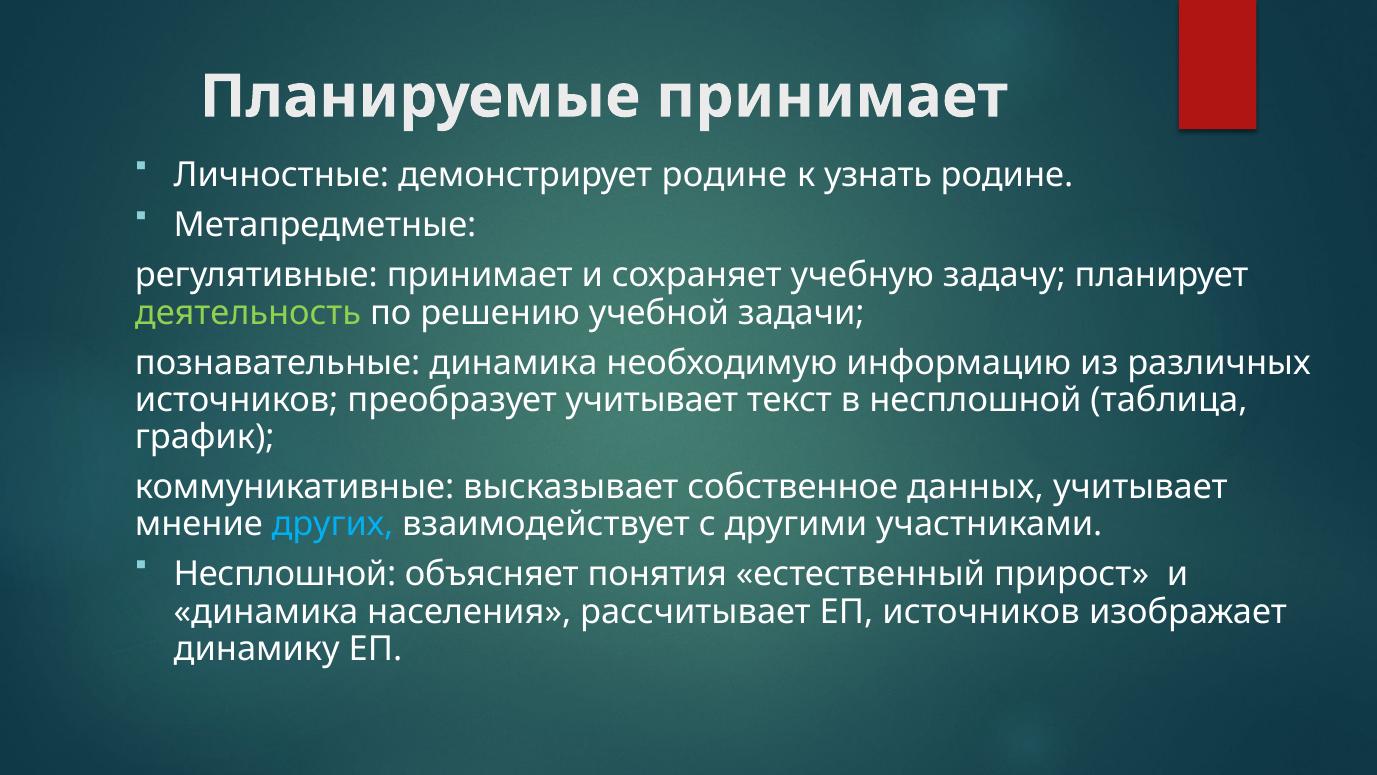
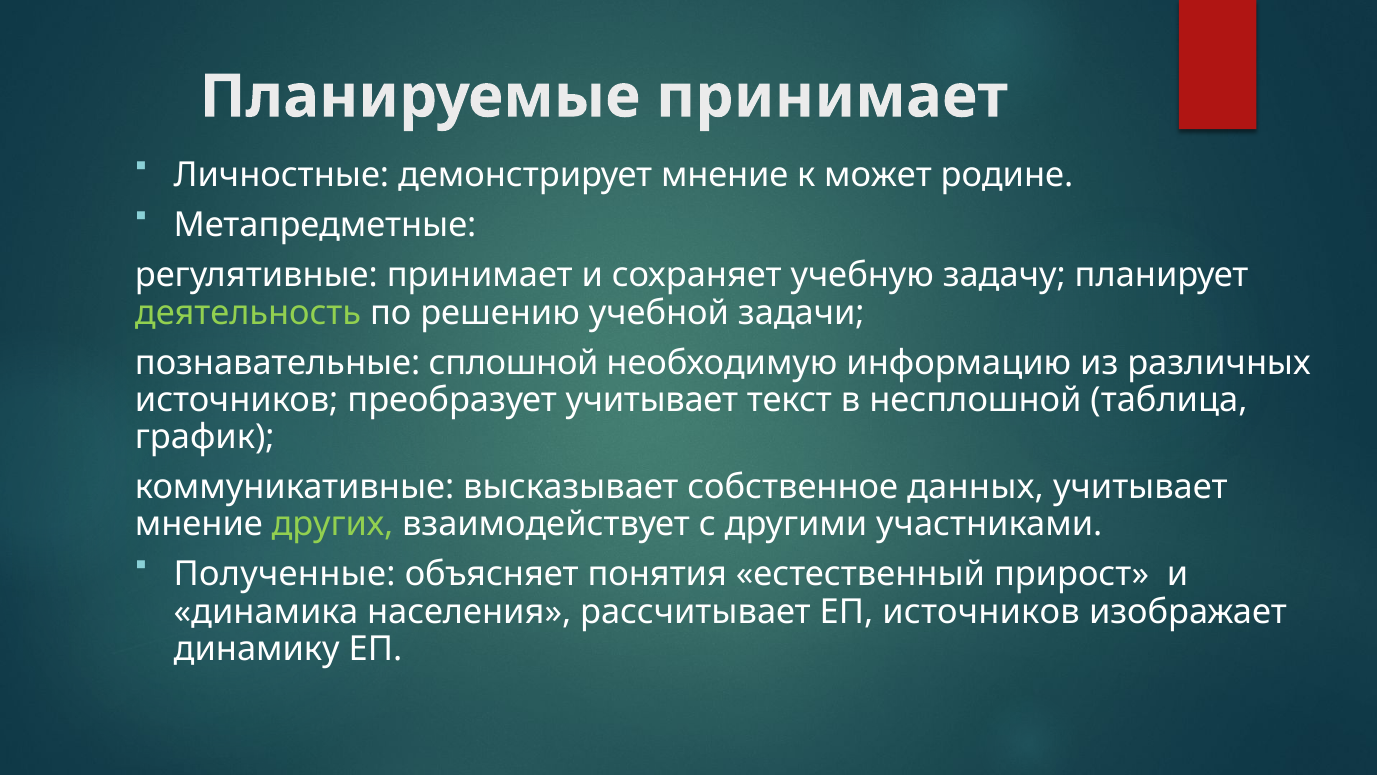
демонстрирует родине: родине -> мнение (725, 175)
узнать: узнать -> может (878, 175)
познавательные динамика: динамика -> сплошной (514, 363)
других colour: light blue -> light green (333, 524)
Несплошной: Несплошной -> Полученные (285, 574)
